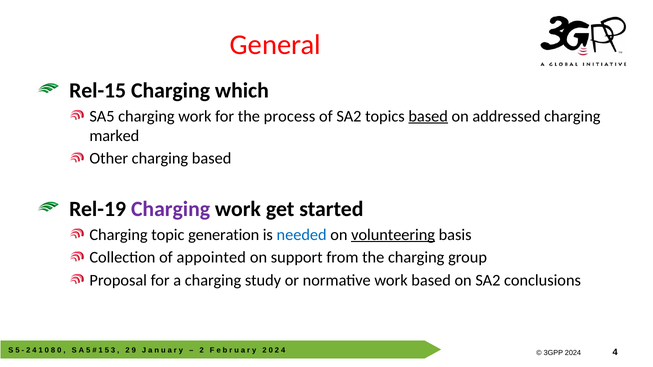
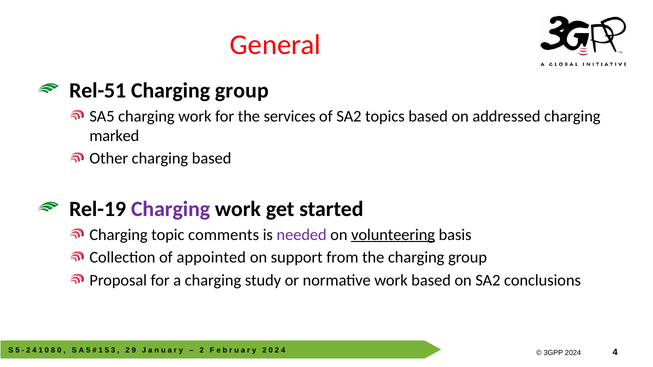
Rel-15: Rel-15 -> Rel-51 (98, 90)
which: which -> group (242, 90)
process: process -> services (290, 116)
based underline: present -> none (428, 116)
generation: generation -> comments (224, 235)
needed colour: blue -> purple (302, 235)
